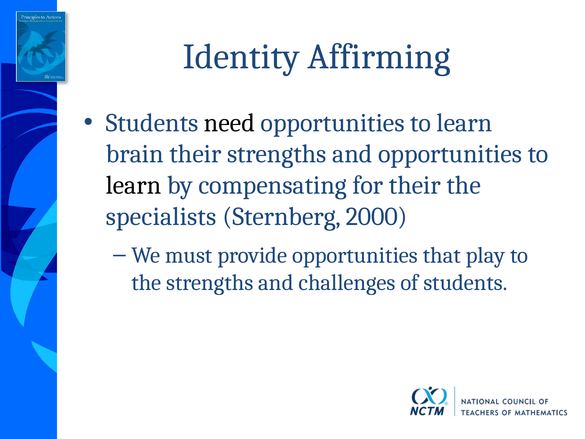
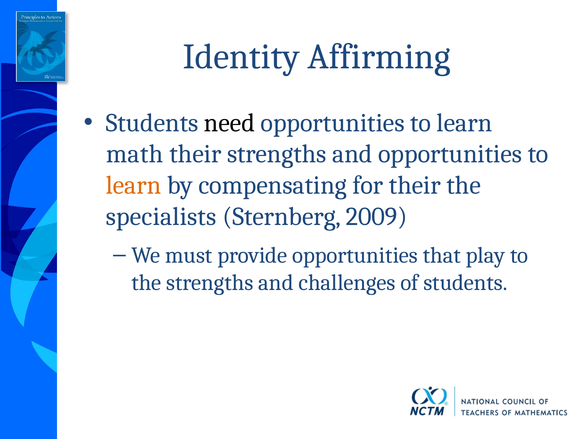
brain: brain -> math (135, 154)
learn colour: black -> orange (134, 185)
2000: 2000 -> 2009 (377, 216)
